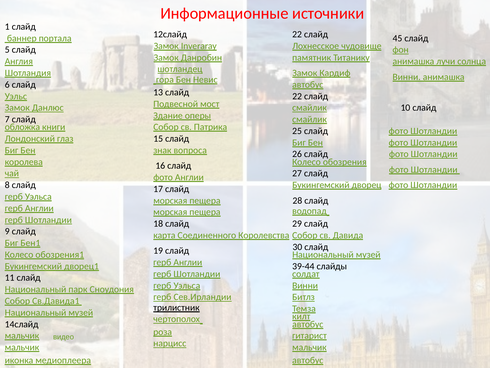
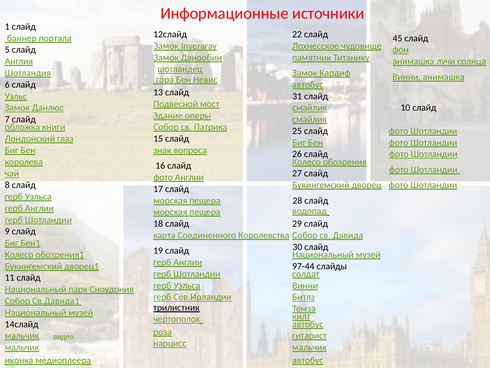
Уэльс 22: 22 -> 31 (297, 96)
39-44: 39-44 -> 97-44 (303, 266)
